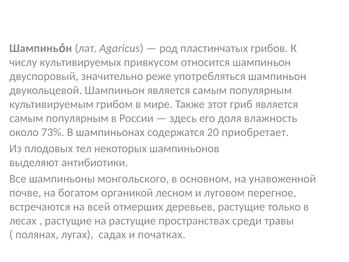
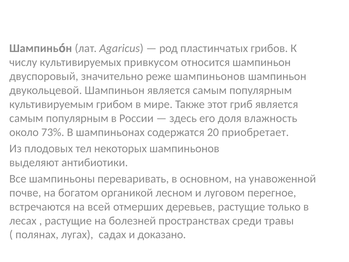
реже употребляться: употребляться -> шампиньонов (210, 76)
монгольского: монгольского -> переваривать (133, 179)
на растущие: растущие -> болезней (132, 220)
початках: початках -> доказано (162, 234)
